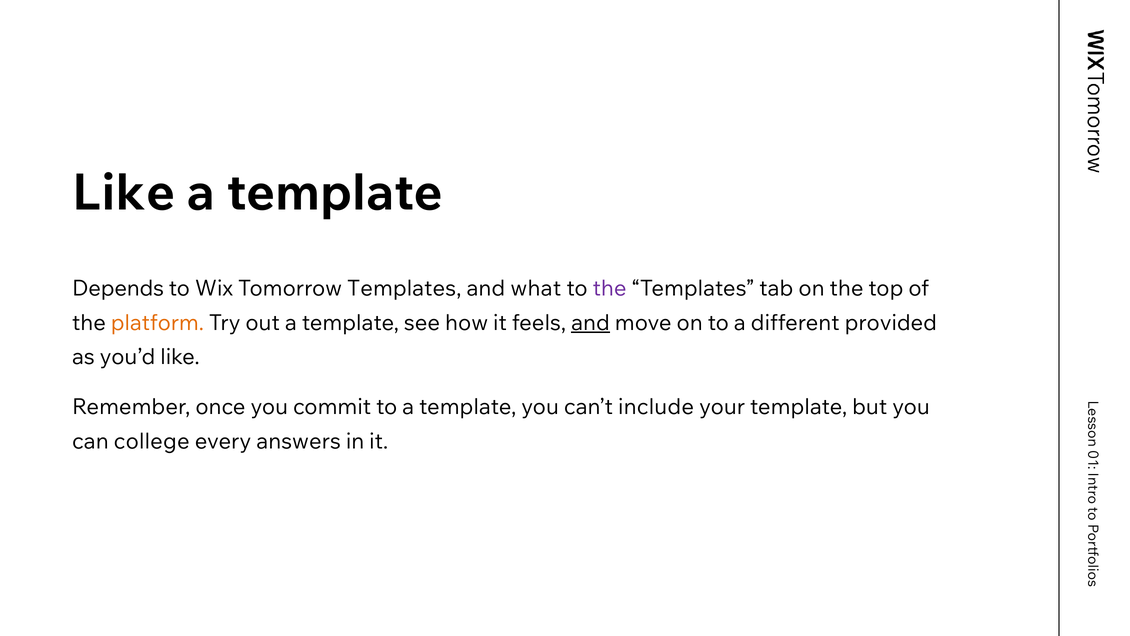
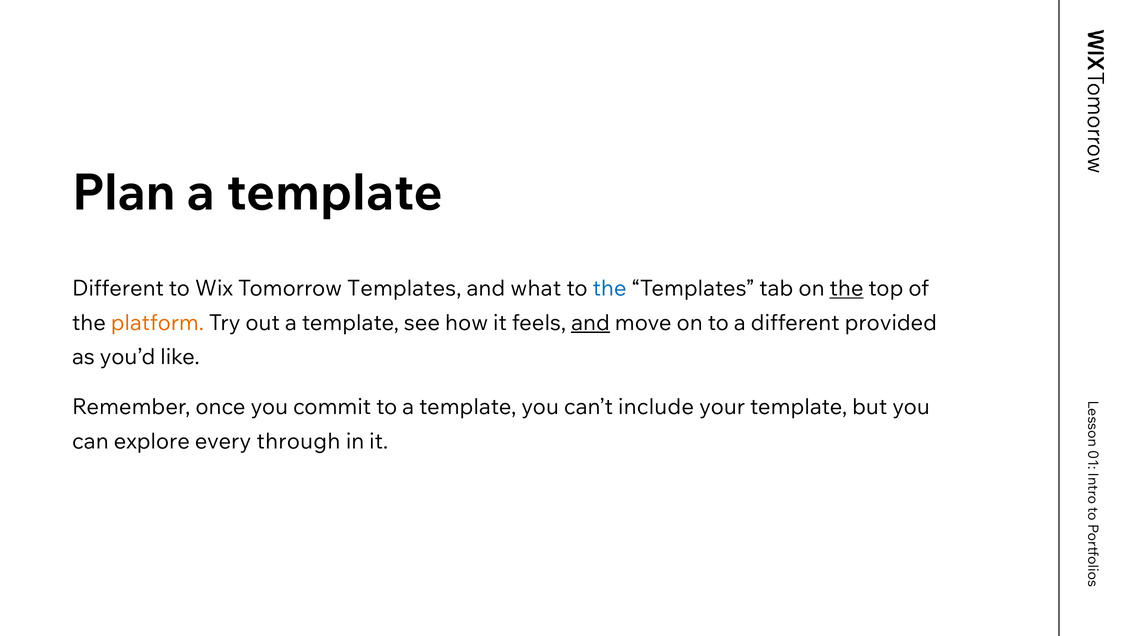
Like: Like -> Plan (124, 193)
Depends: Depends -> Different (118, 288)
the colour: purple -> blue (610, 288)
the underline: none -> present (847, 288)
college: college -> explore (152, 441)
answers: answers -> through (298, 441)
